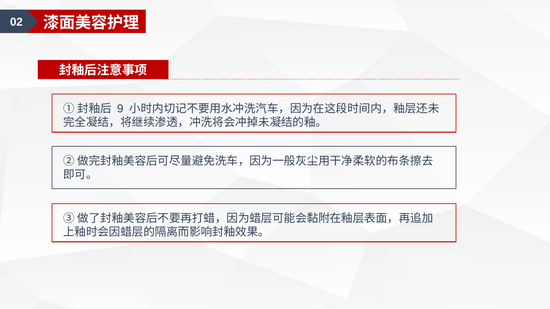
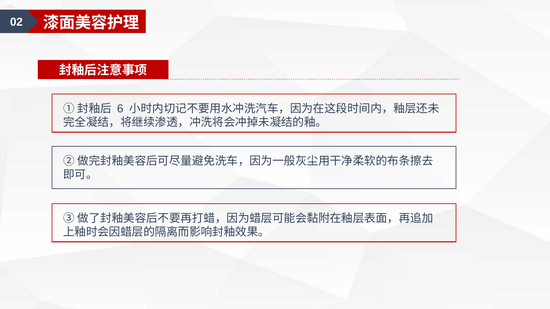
9: 9 -> 6 (120, 109)
